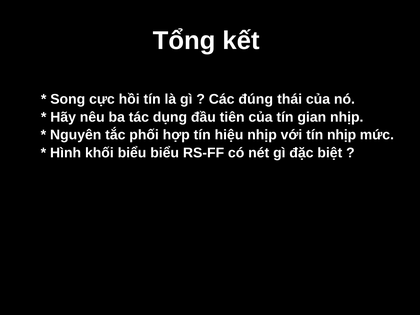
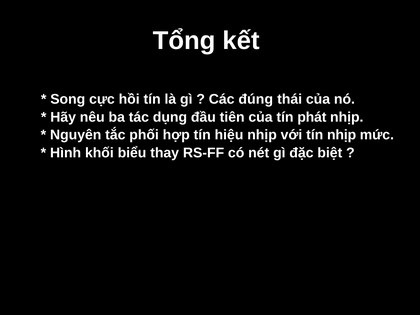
gian: gian -> phát (312, 117)
biểu biểu: biểu -> thay (165, 153)
